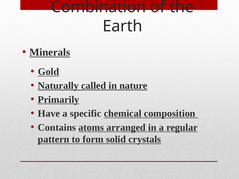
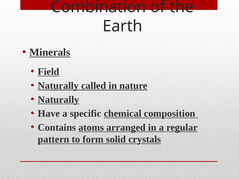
Gold: Gold -> Field (49, 72)
Primarily: Primarily -> Naturally (59, 100)
